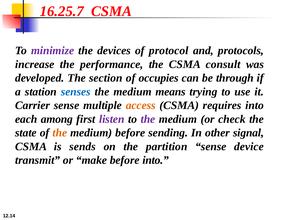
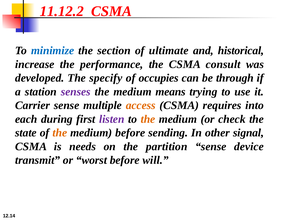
16.25.7: 16.25.7 -> 11.12.2 (62, 11)
minimize colour: purple -> blue (53, 51)
devices: devices -> section (114, 51)
protocol: protocol -> ultimate (169, 51)
protocols: protocols -> historical (241, 51)
section: section -> specify (106, 78)
senses colour: blue -> purple (76, 92)
among: among -> during (57, 119)
the colour: purple -> orange (148, 119)
sends: sends -> needs (83, 147)
make: make -> worst (91, 161)
before into: into -> will (156, 161)
